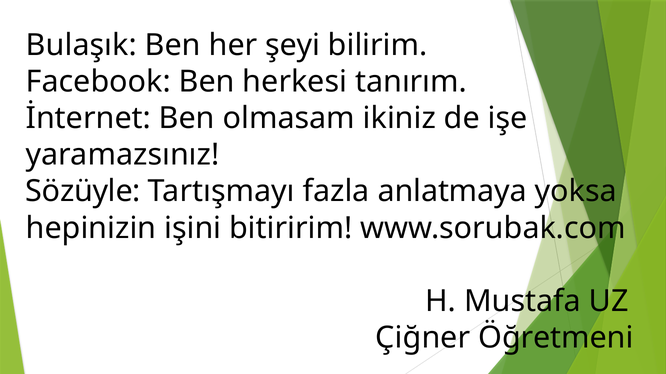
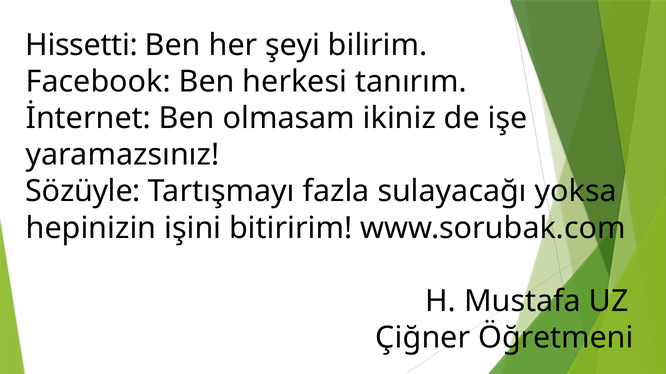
Bulaşık: Bulaşık -> Hissetti (81, 45)
anlatmaya: anlatmaya -> sulayacağı (452, 192)
